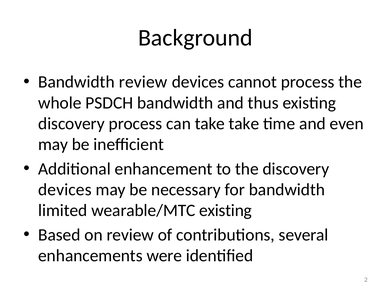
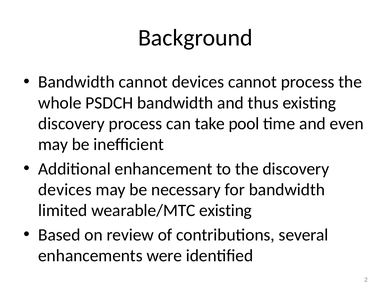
Bandwidth review: review -> cannot (143, 82)
take take: take -> pool (244, 124)
